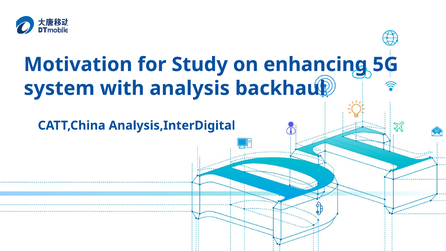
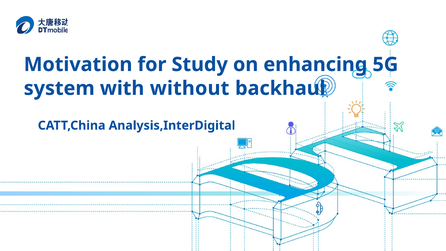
analysis: analysis -> without (190, 88)
